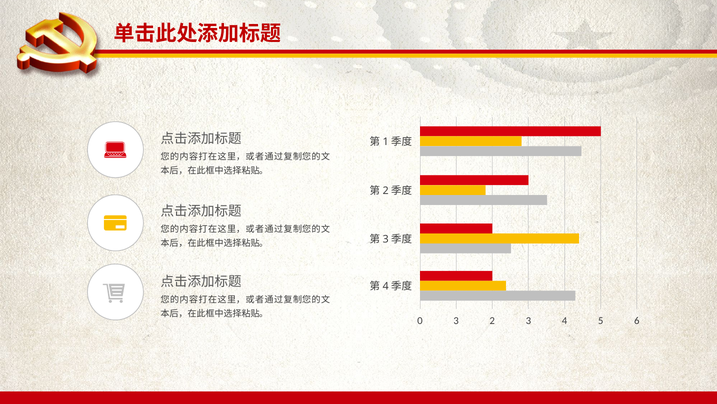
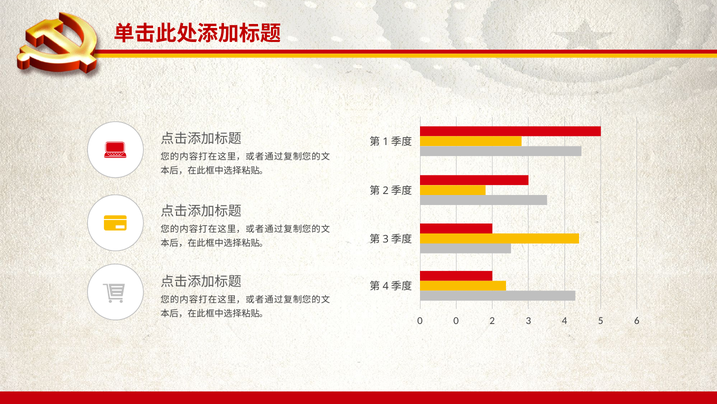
0 3: 3 -> 0 (456, 320)
